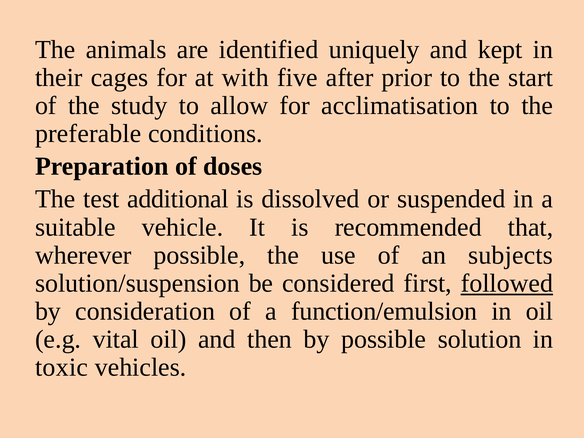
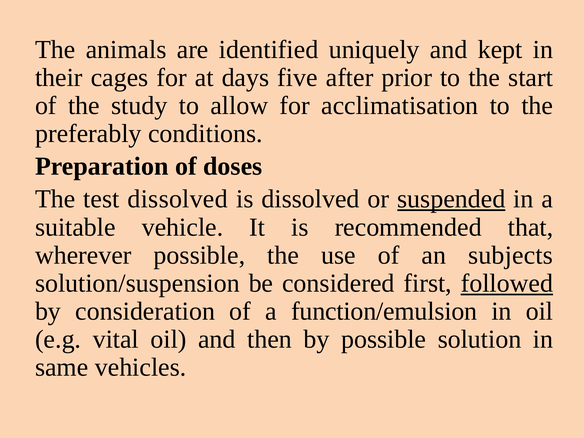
with: with -> days (245, 78)
preferable: preferable -> preferably (88, 134)
test additional: additional -> dissolved (178, 199)
suspended underline: none -> present (451, 199)
toxic: toxic -> same (62, 367)
